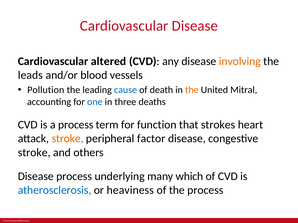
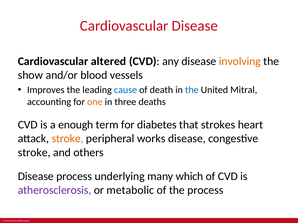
leads: leads -> show (30, 75)
Pollution: Pollution -> Improves (46, 90)
the colour: orange -> blue (192, 90)
one colour: blue -> orange (95, 102)
a process: process -> enough (76, 125)
function: function -> diabetes (157, 125)
factor: factor -> works (151, 139)
atherosclerosis colour: blue -> purple (55, 191)
heaviness: heaviness -> metabolic (130, 191)
